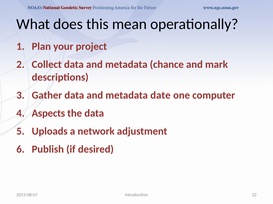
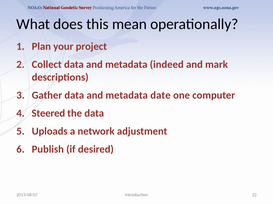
chance: chance -> indeed (167, 65)
Aspects: Aspects -> Steered (48, 114)
